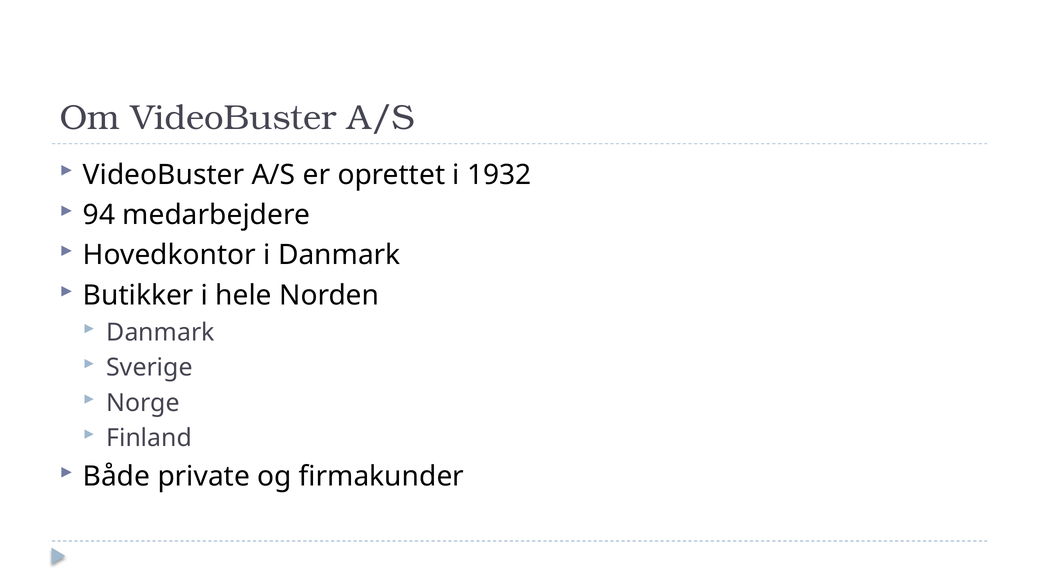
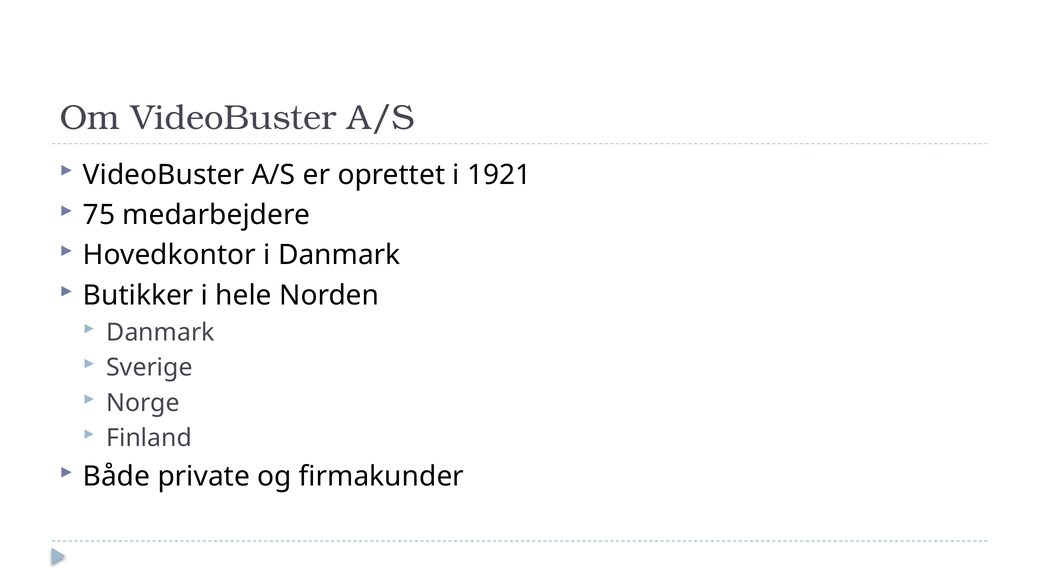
1932: 1932 -> 1921 (499, 175)
94: 94 -> 75 (99, 215)
